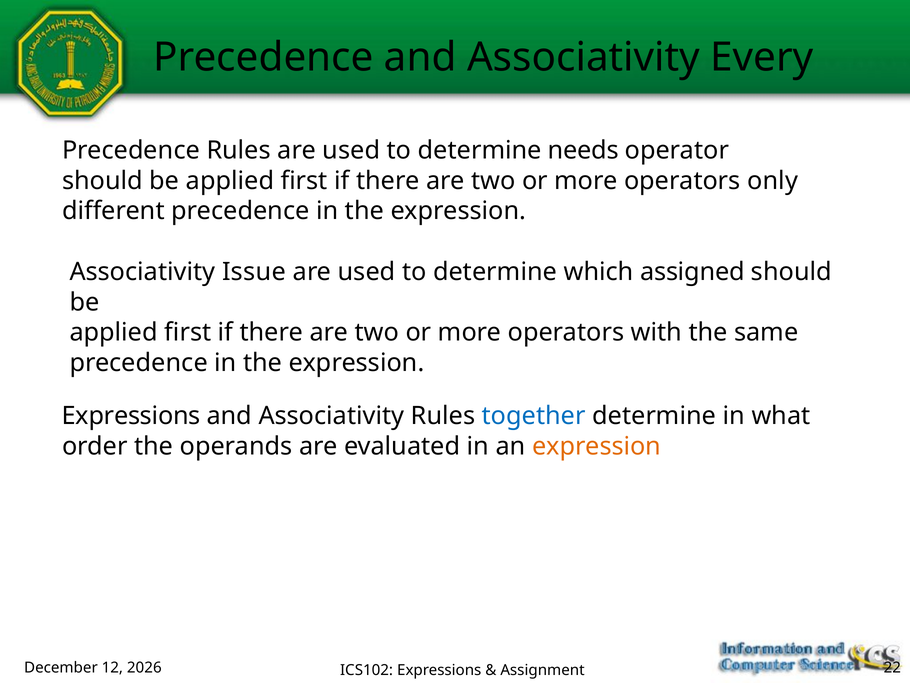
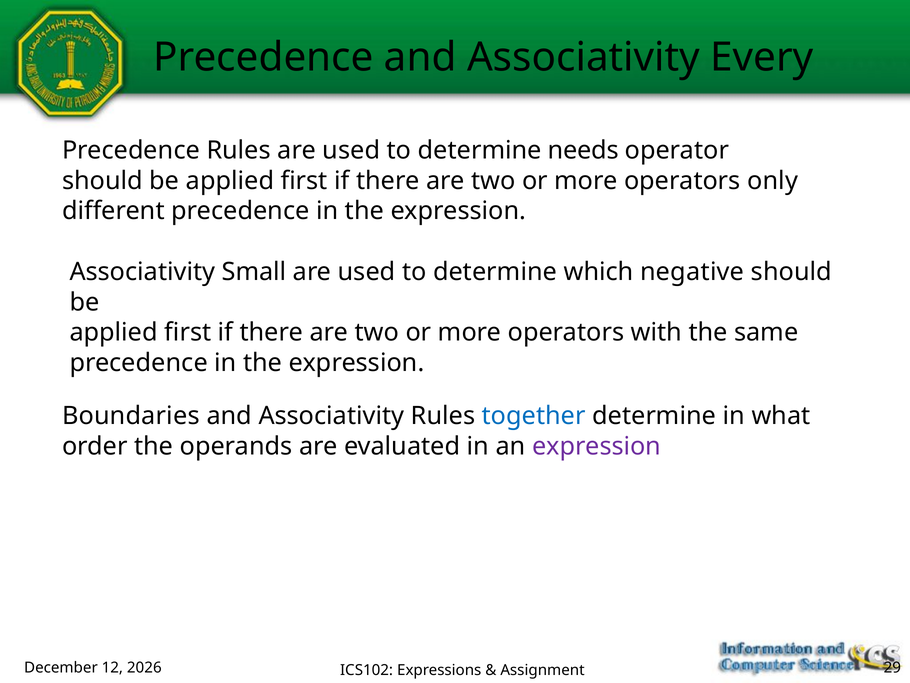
Issue: Issue -> Small (254, 272)
assigned: assigned -> negative (692, 272)
Expressions: Expressions -> Boundaries (131, 416)
expression colour: orange -> purple (597, 446)
22: 22 -> 29 (892, 668)
